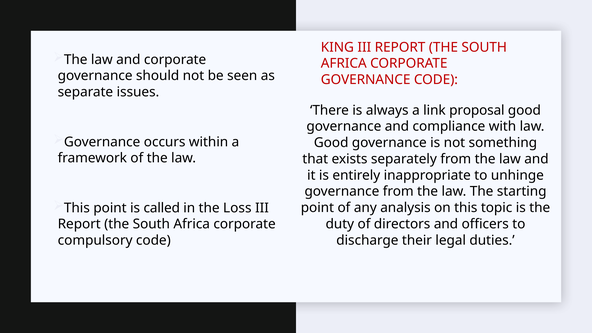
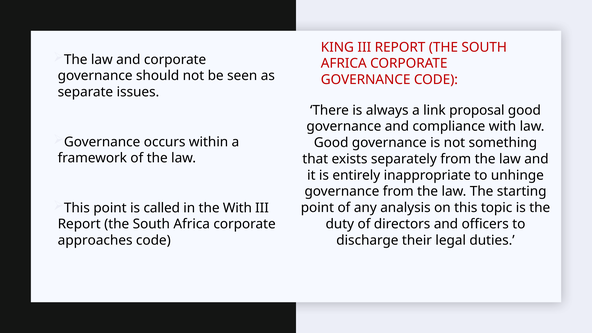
the Loss: Loss -> With (237, 208)
compulsory: compulsory -> approaches (95, 240)
